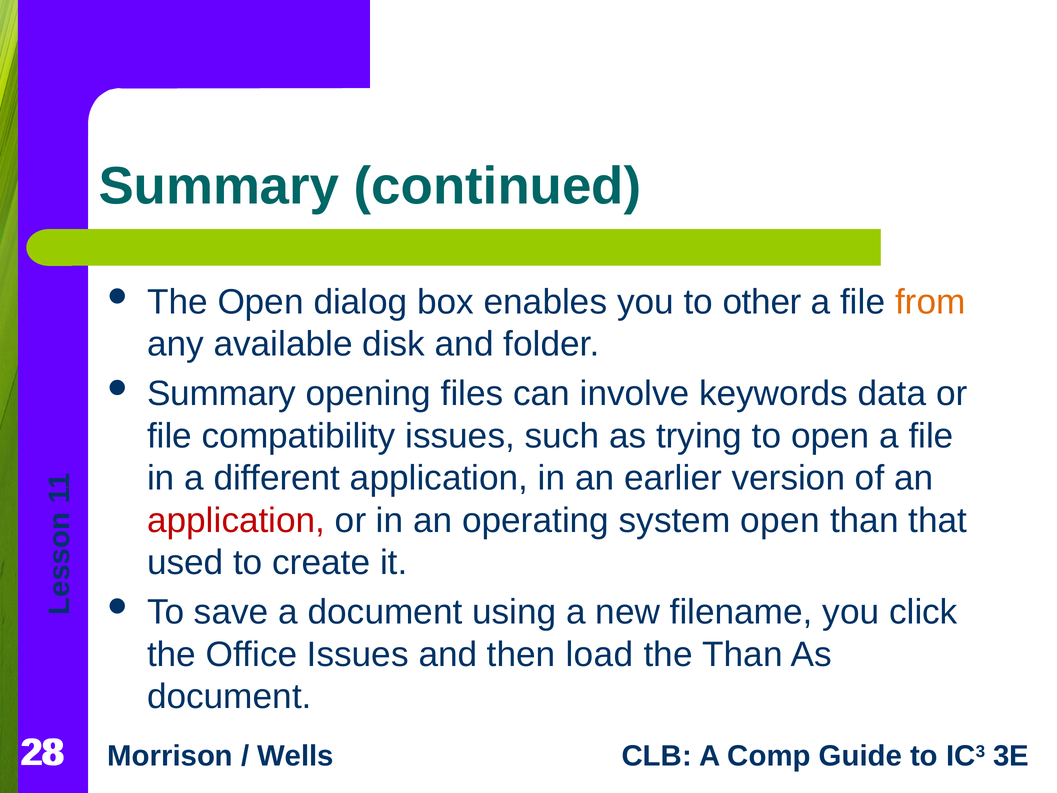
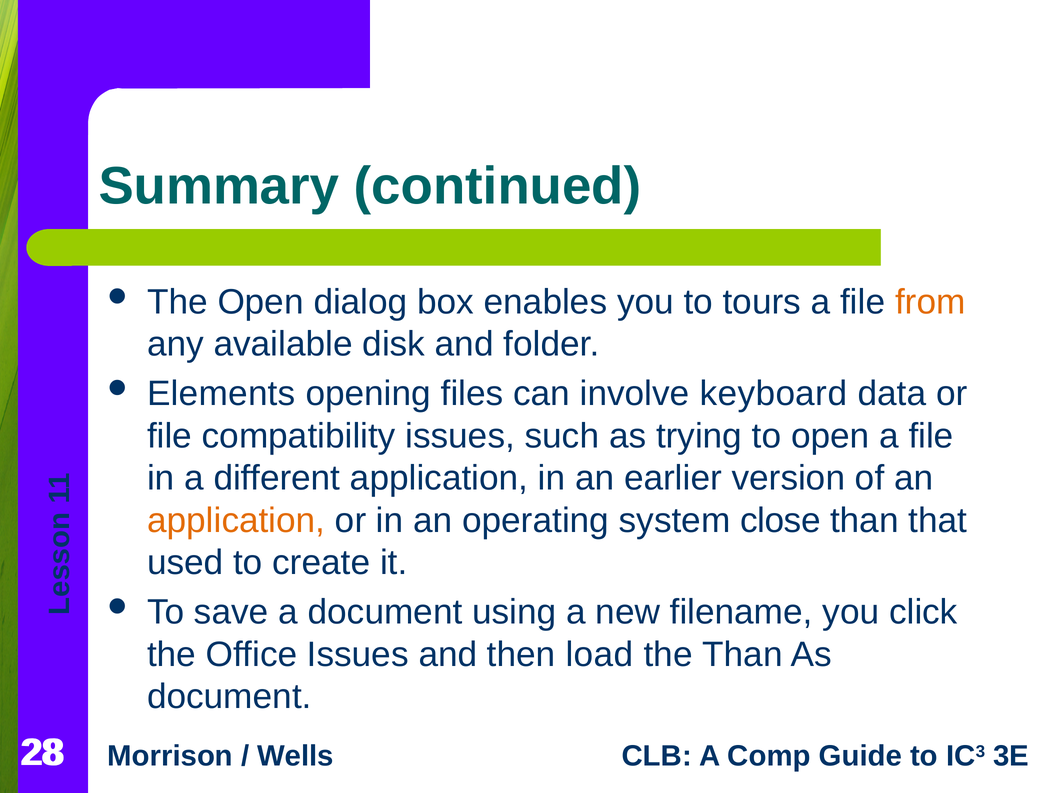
other: other -> tours (762, 302)
Summary: Summary -> Elements (221, 394)
keywords: keywords -> keyboard (773, 394)
application colour: red -> orange (236, 520)
system open: open -> close (780, 520)
